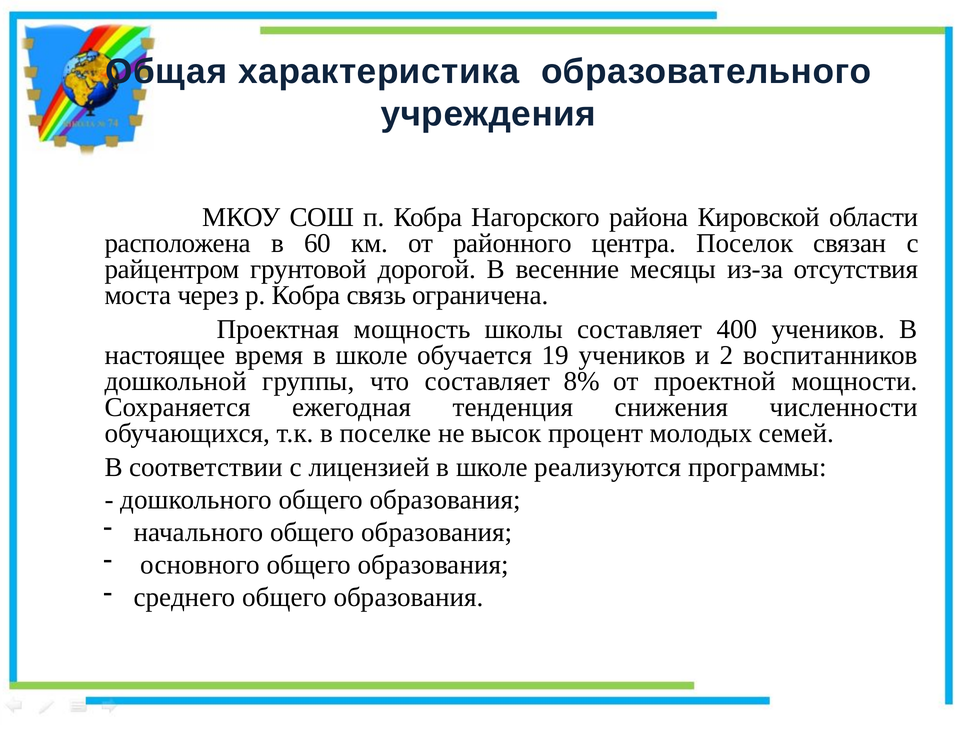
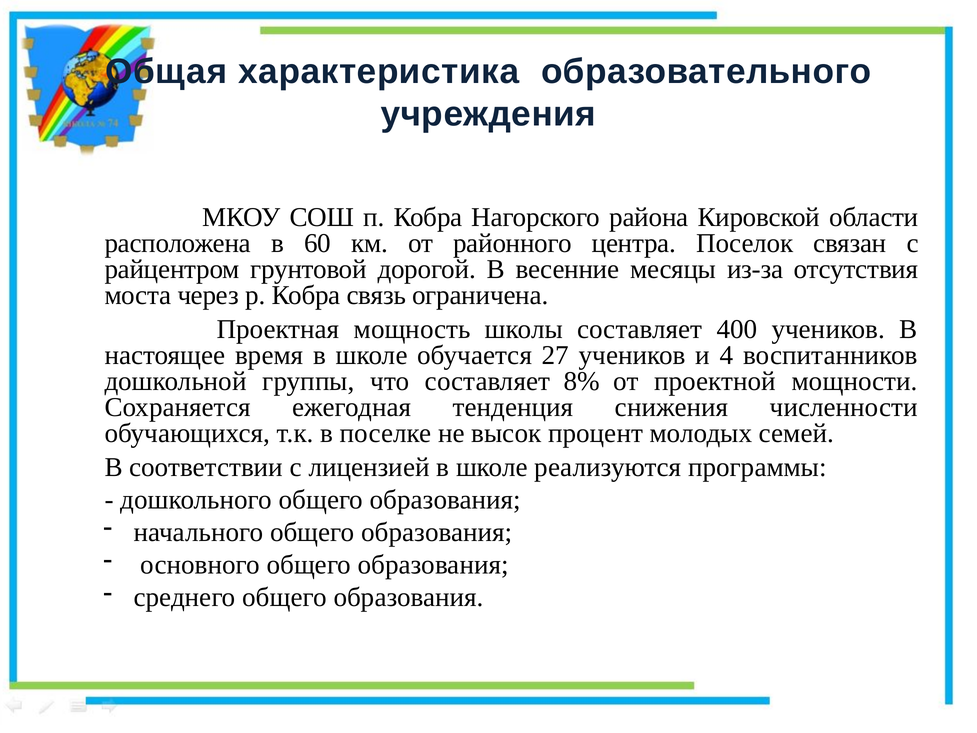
19: 19 -> 27 (555, 355)
2: 2 -> 4 (727, 355)
